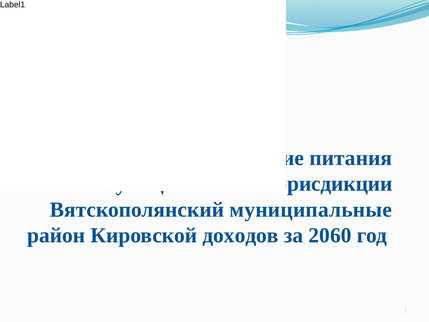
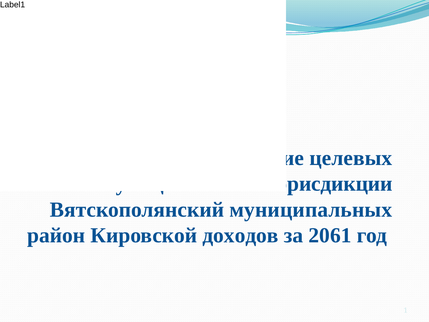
питания: питания -> целевых (351, 158)
муниципальные: муниципальные -> муниципальных (311, 209)
2060: 2060 -> 2061 (330, 235)
